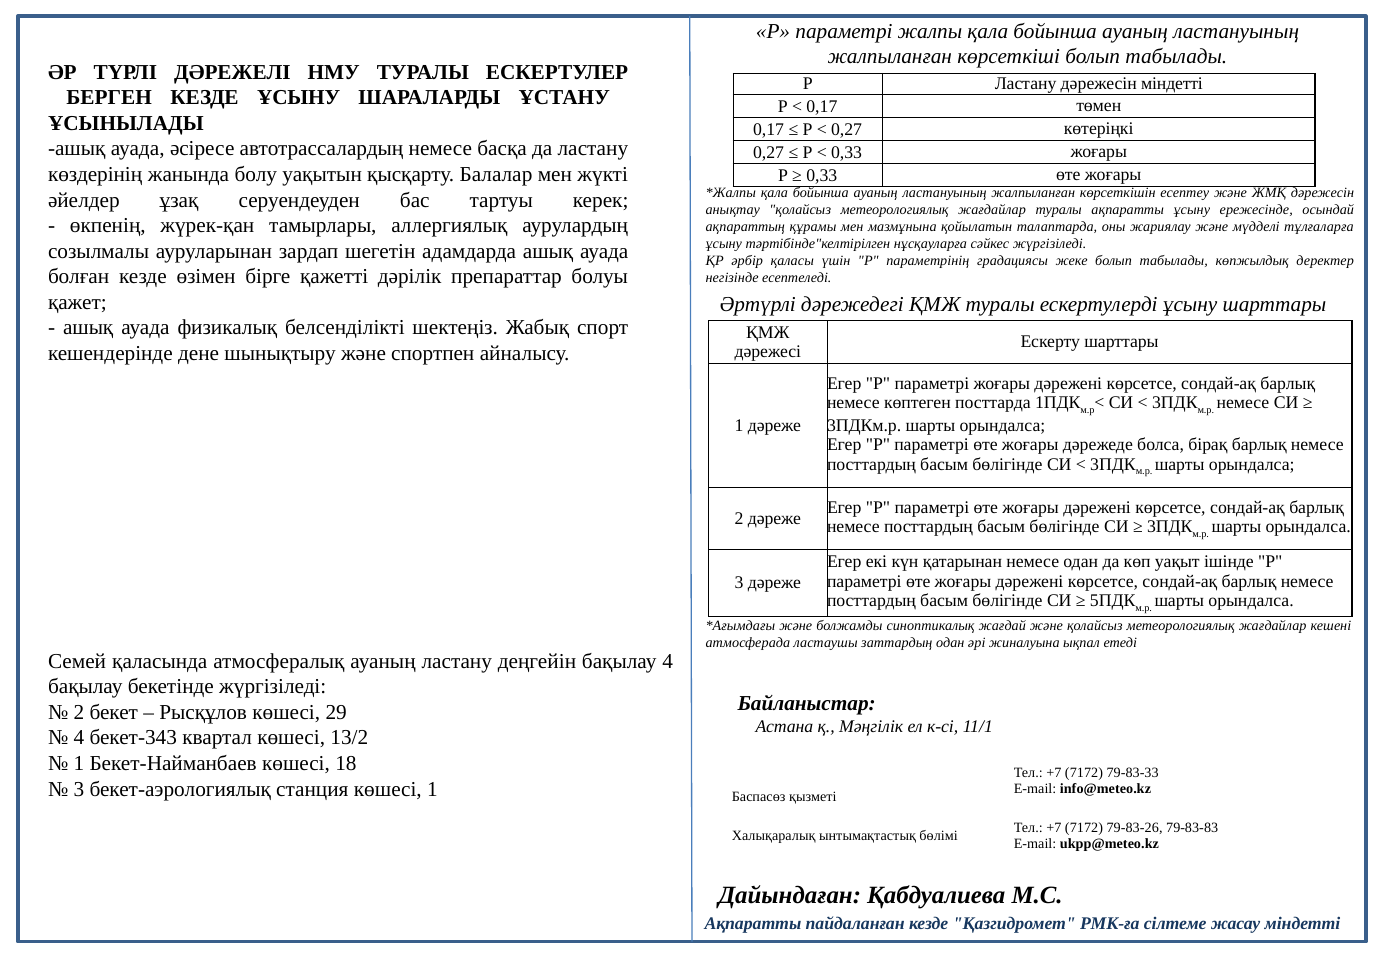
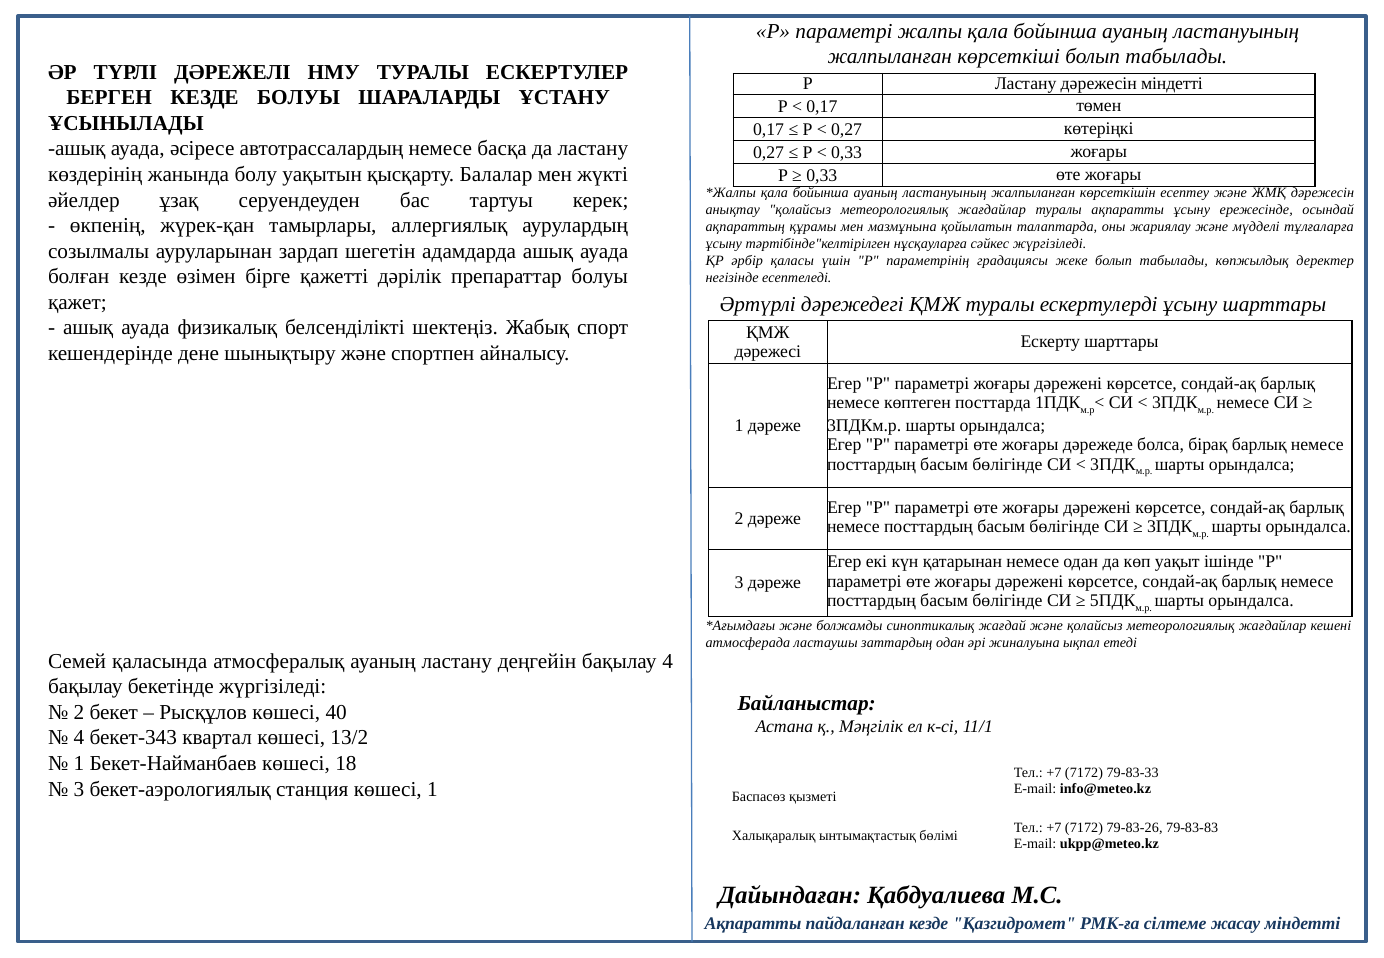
КЕЗДЕ ҰСЫНУ: ҰСЫНУ -> БОЛУЫ (299, 98)
29: 29 -> 40 (336, 713)
